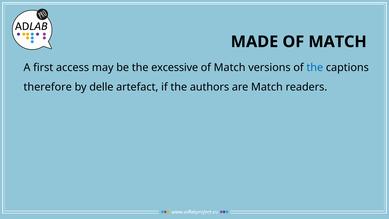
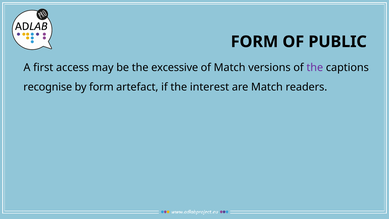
MADE: MADE -> FORM (254, 42)
MATCH: MATCH -> PUBLIC (338, 42)
the colour: blue -> purple (315, 68)
therefore: therefore -> recognise (48, 87)
by delle: delle -> form (101, 87)
authors: authors -> interest (209, 87)
